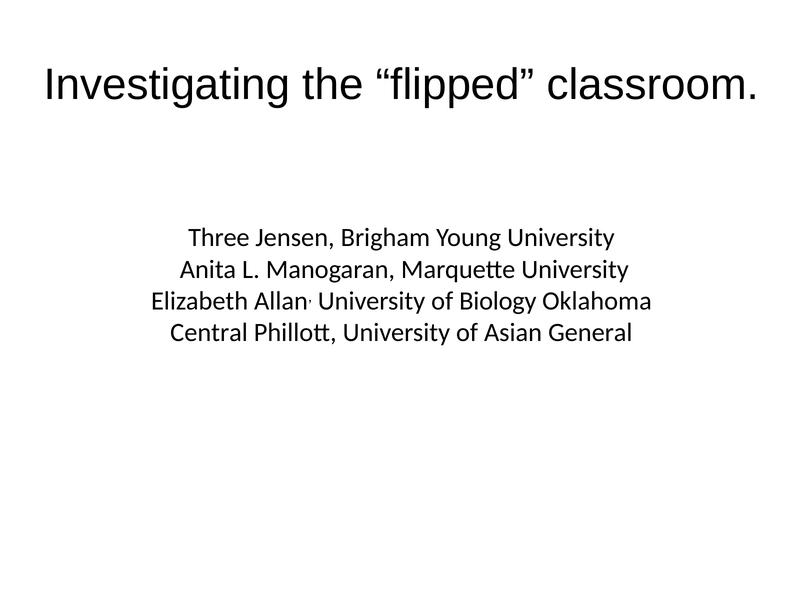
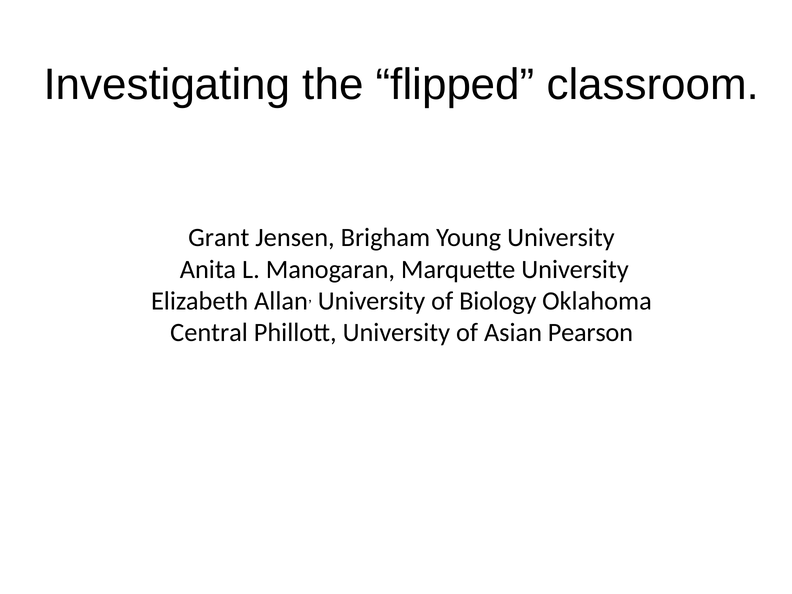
Three: Three -> Grant (219, 238)
General: General -> Pearson (590, 333)
